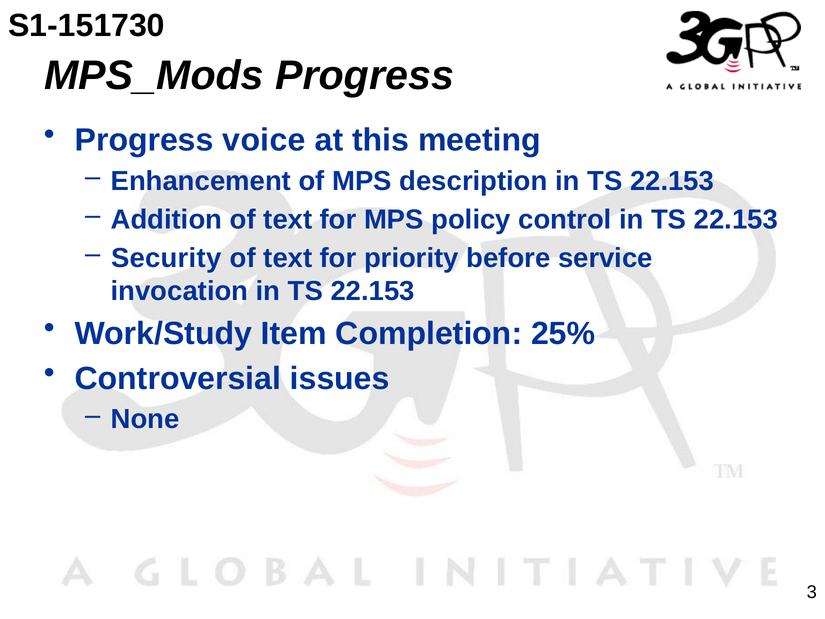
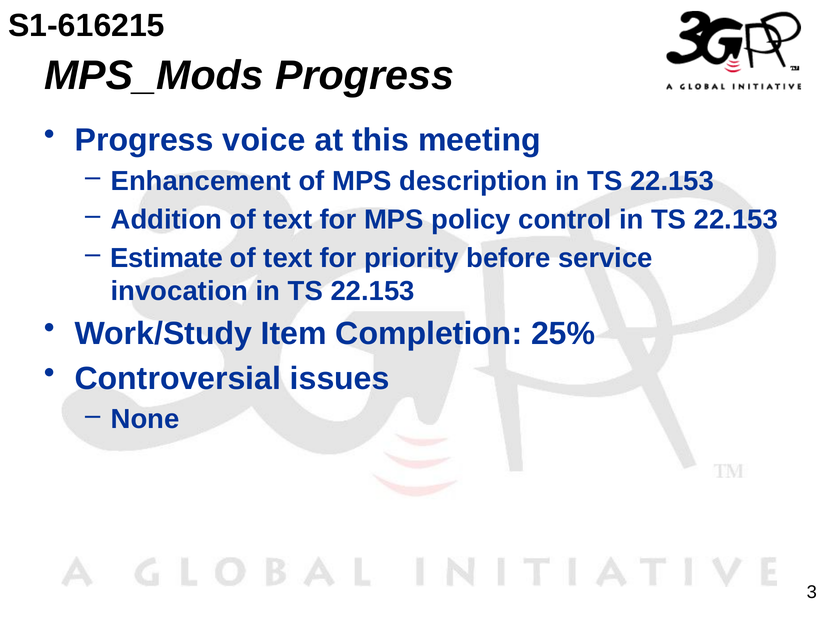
S1-151730: S1-151730 -> S1-616215 (86, 26)
Security: Security -> Estimate (167, 258)
